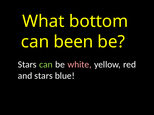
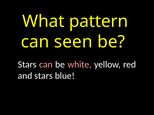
bottom: bottom -> pattern (99, 21)
been: been -> seen (73, 42)
can colour: light green -> pink (46, 65)
